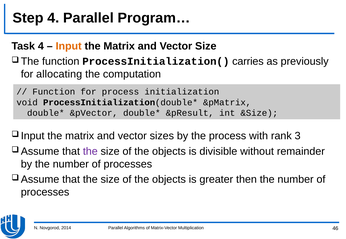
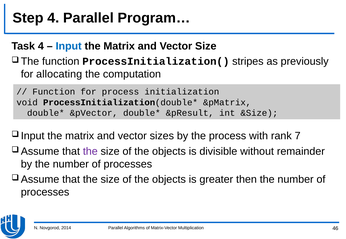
Input colour: orange -> blue (69, 46)
carries: carries -> stripes (248, 62)
3: 3 -> 7 (298, 136)
